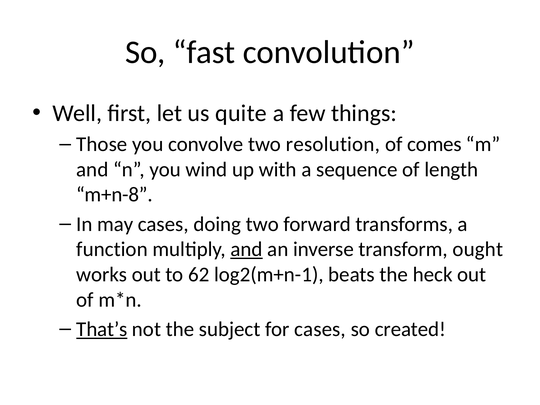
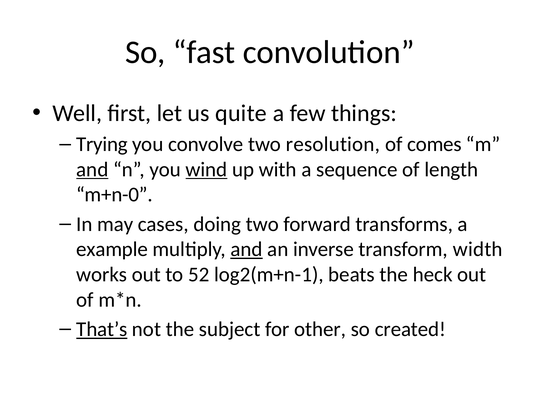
Those: Those -> Trying (102, 144)
and underline: none -> present (92, 170)
wind underline: none -> present (206, 170)
m+n-8: m+n-8 -> m+n-0 (114, 195)
function: function -> example (112, 249)
ought: ought -> width (478, 249)
62: 62 -> 52 (199, 275)
for cases: cases -> other (320, 329)
